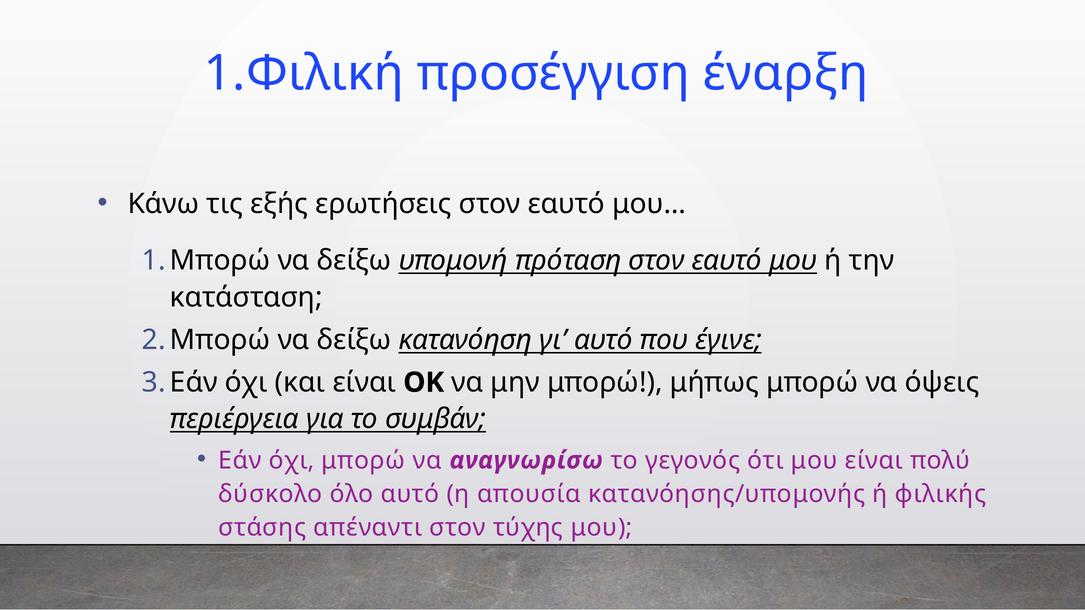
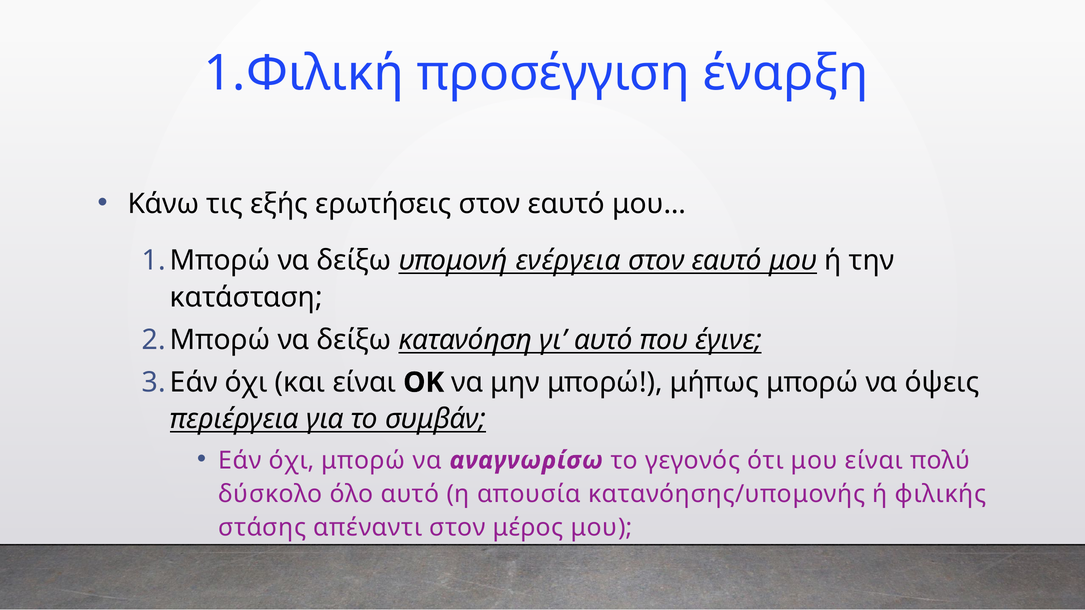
πρόταση: πρόταση -> ενέργεια (568, 261)
τύχης: τύχης -> μέρος (528, 528)
